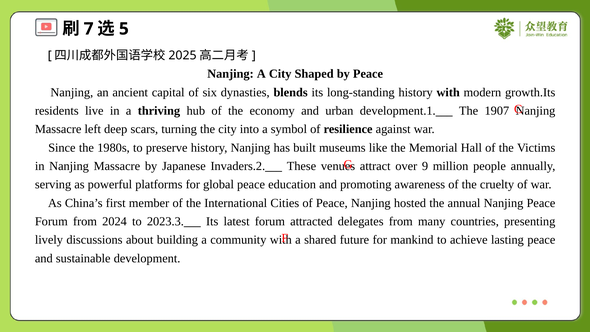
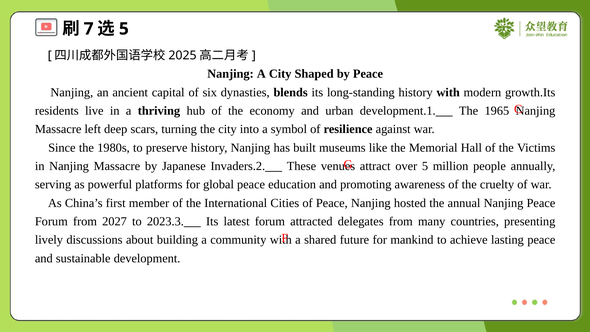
1907: 1907 -> 1965 (497, 111)
over 9: 9 -> 5 (425, 166)
2024: 2024 -> 2027 (115, 221)
